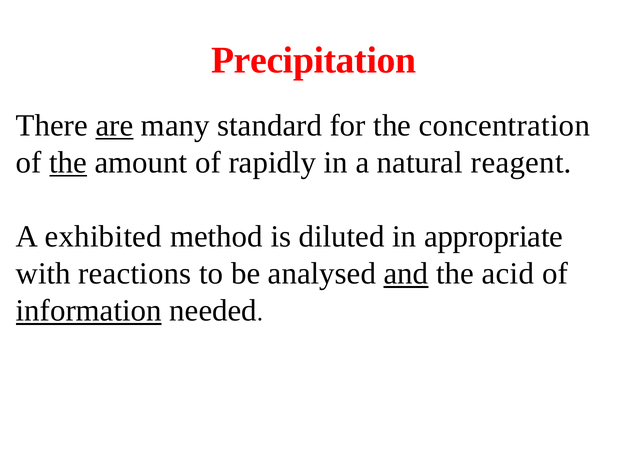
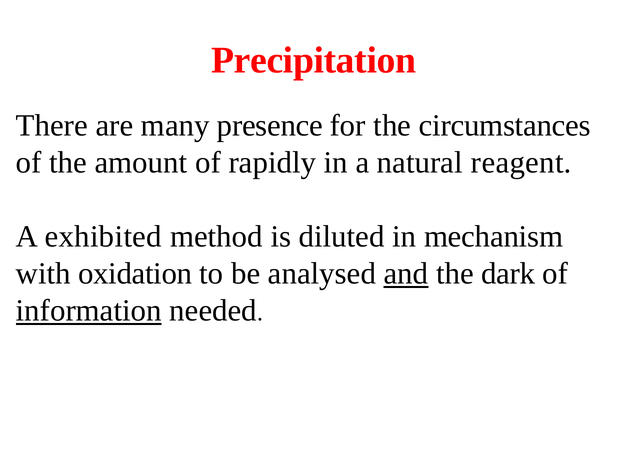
are underline: present -> none (114, 126)
standard: standard -> presence (270, 126)
concentration: concentration -> circumstances (505, 126)
the underline: present -> none (68, 163)
appropriate: appropriate -> mechanism (494, 237)
reactions: reactions -> oxidation (135, 274)
acid: acid -> dark (508, 274)
